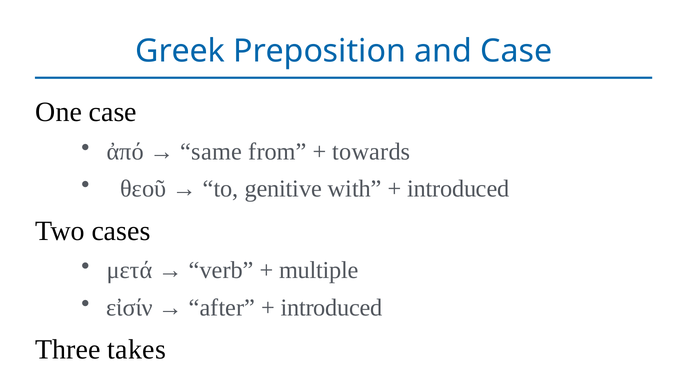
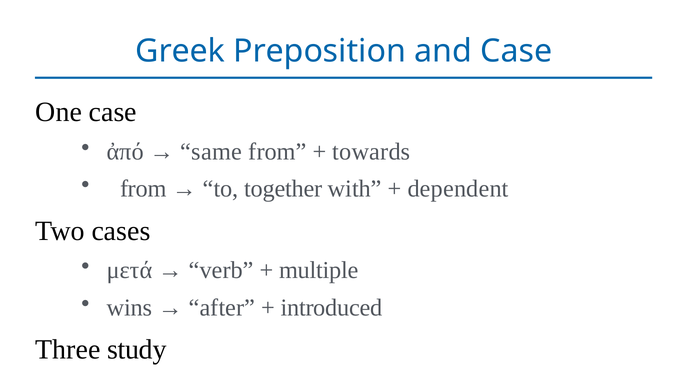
θεοῦ: θεοῦ -> from (143, 189)
genitive: genitive -> together (283, 189)
introduced: introduced -> dependent (458, 189)
εἰσίν: εἰσίν -> wins (129, 308)
takes: takes -> study (137, 350)
